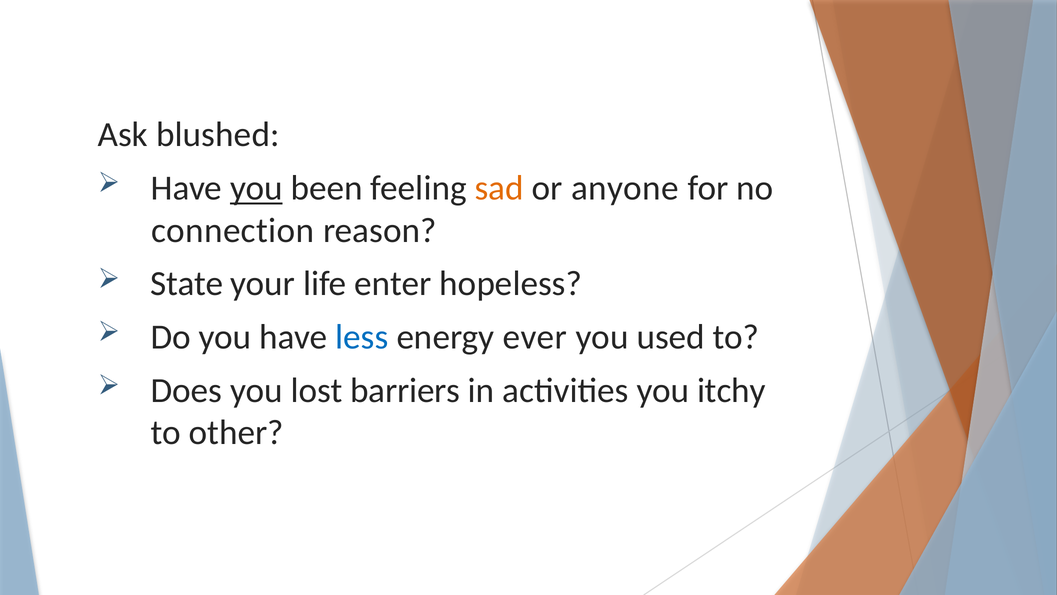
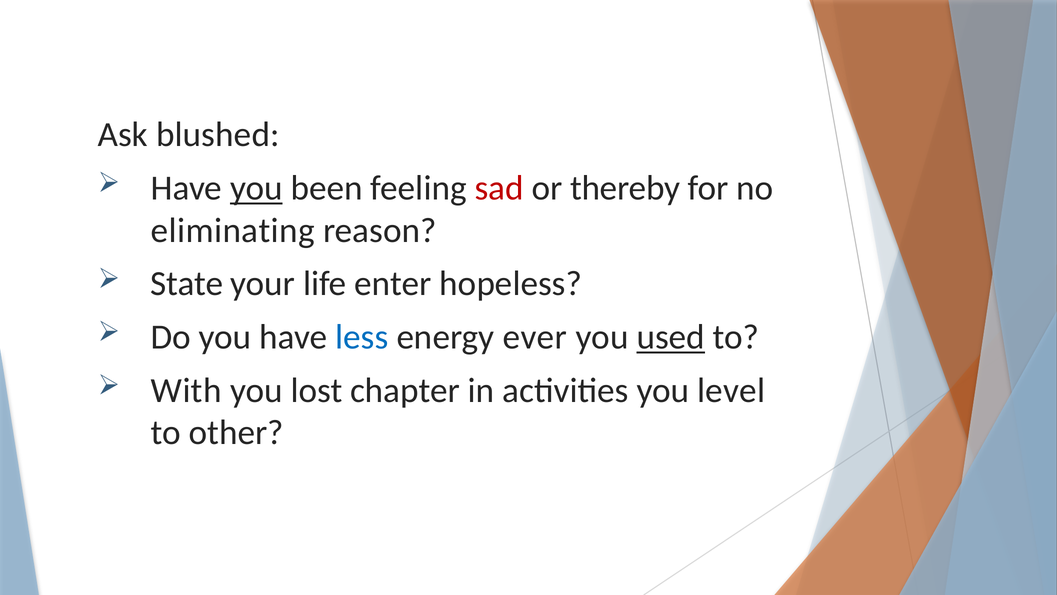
sad colour: orange -> red (499, 188)
anyone: anyone -> thereby (625, 188)
connection: connection -> eliminating (233, 230)
used underline: none -> present (671, 337)
Does: Does -> With (186, 390)
barriers: barriers -> chapter (405, 390)
itchy: itchy -> level (731, 390)
